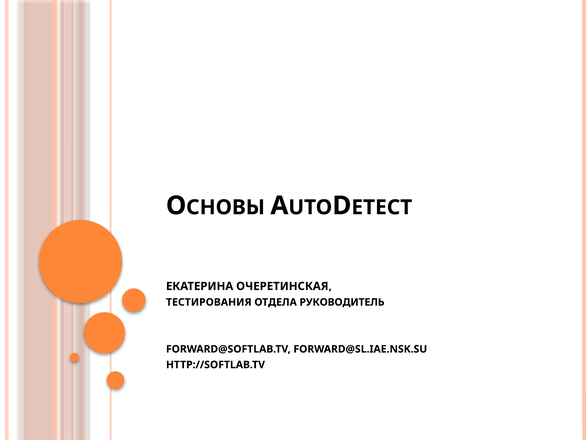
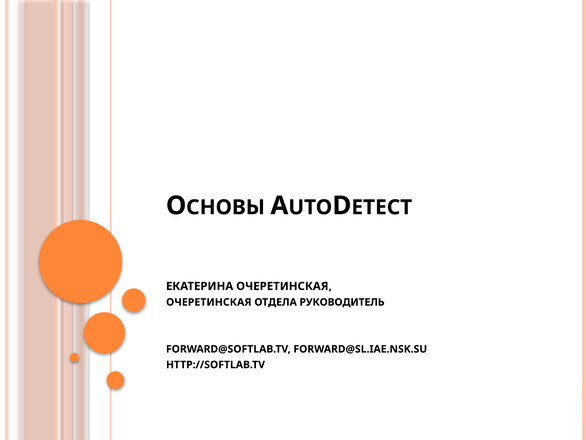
ТЕСТИРОВАНИЯ: ТЕСТИРОВАНИЯ -> ОЧЕРЕТИНСКАЯ (209, 302)
